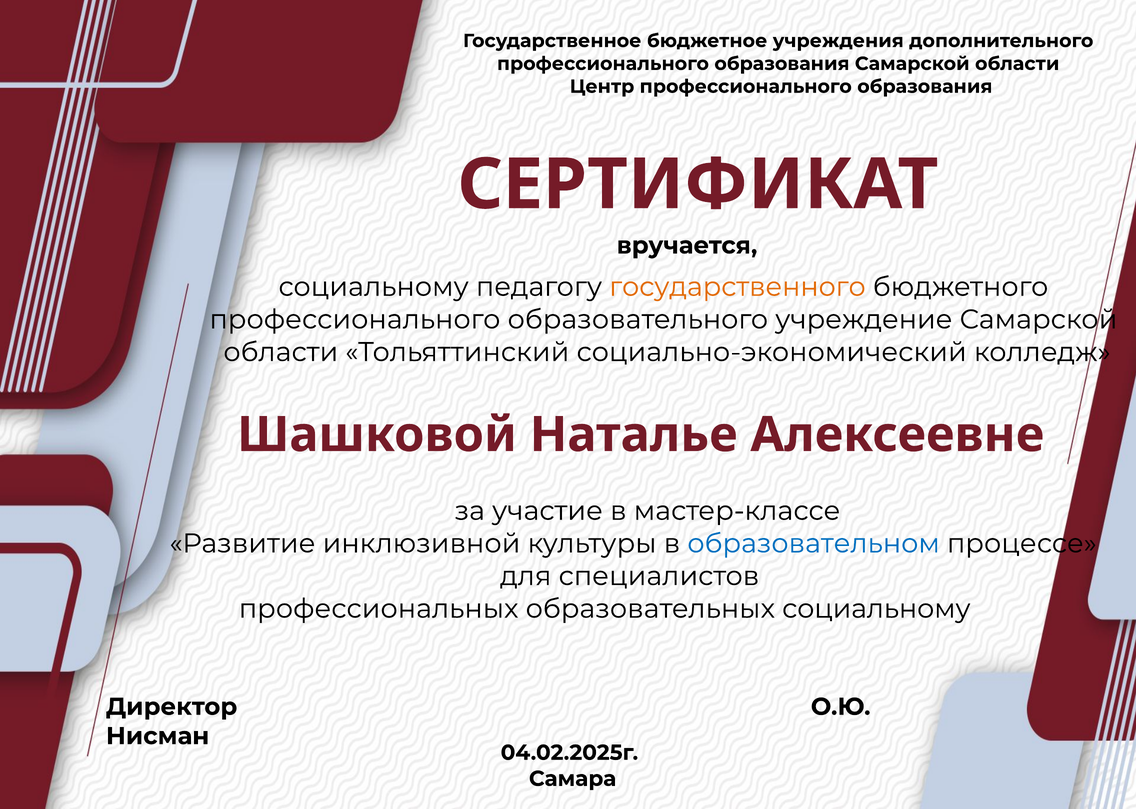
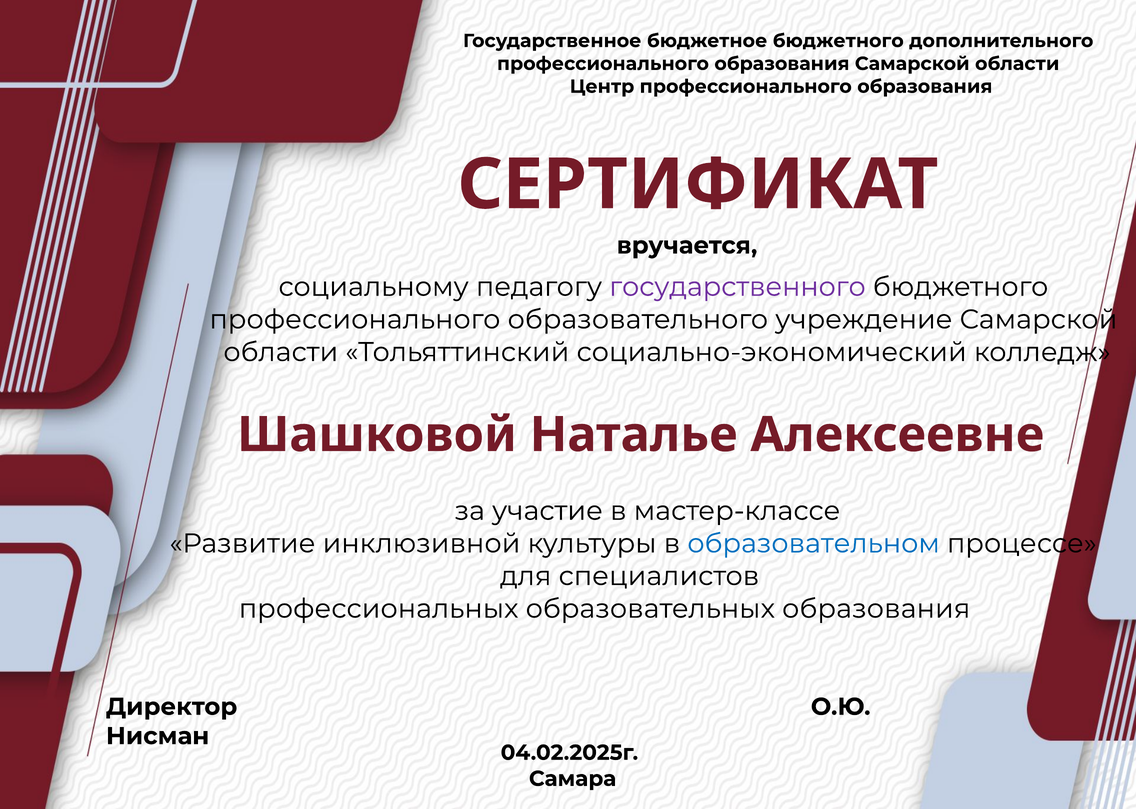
бюджетное учреждения: учреждения -> бюджетного (838, 41)
государственного colour: orange -> purple (737, 287)
образовательных социальному: социальному -> образования (876, 608)
